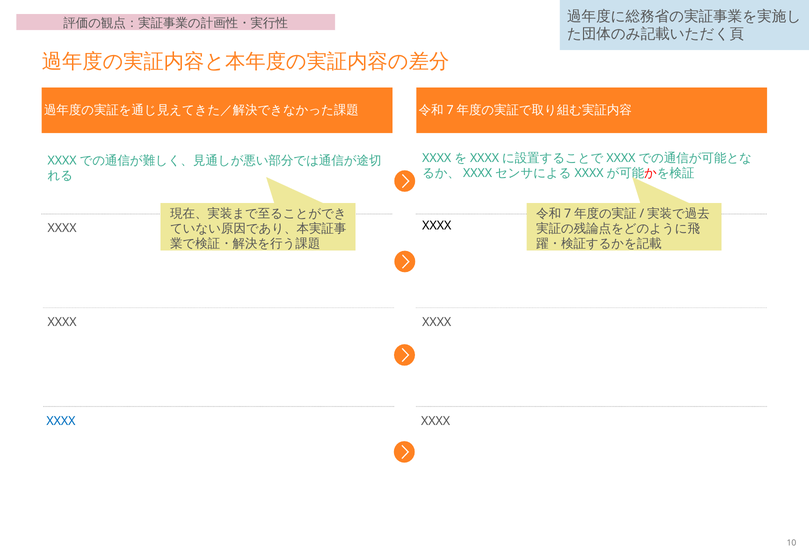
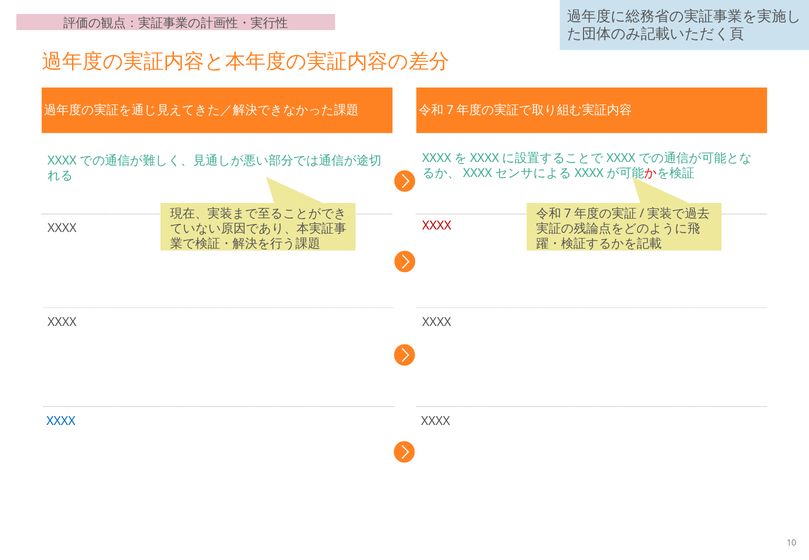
XXXX colour: black -> red (437, 226)
